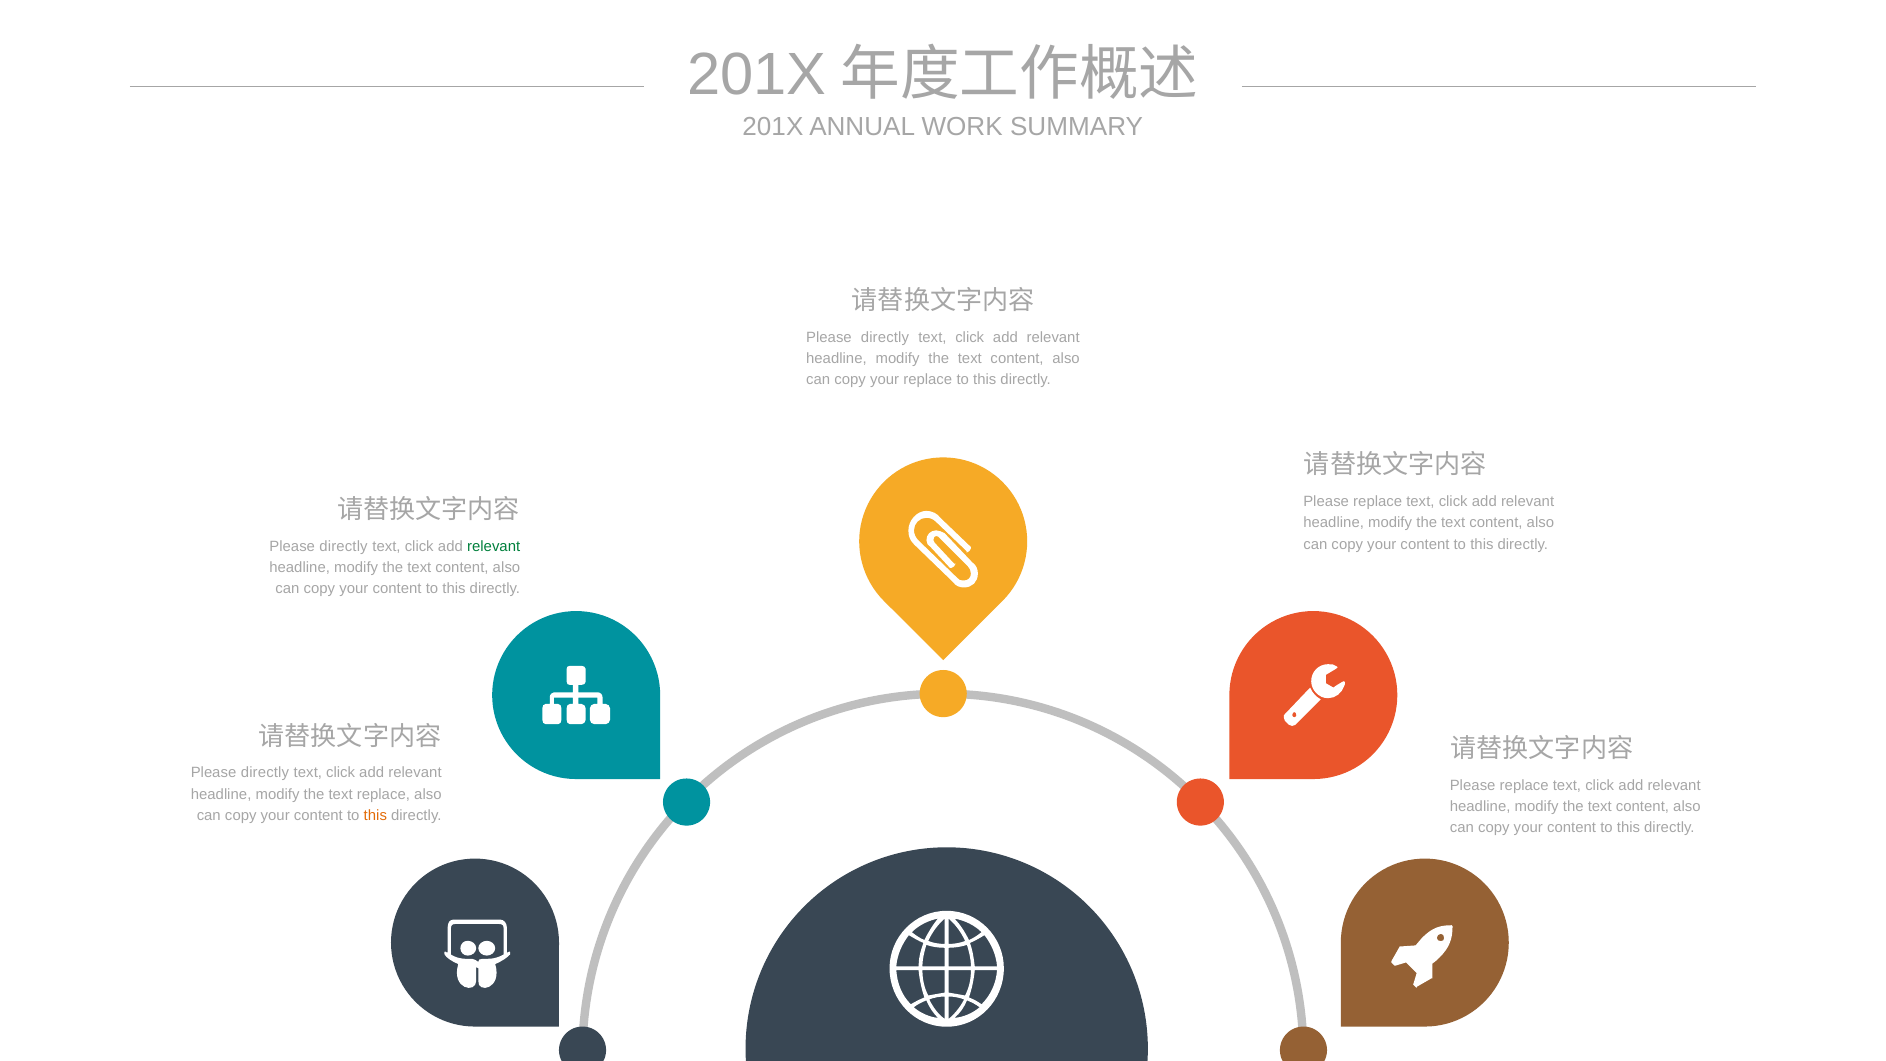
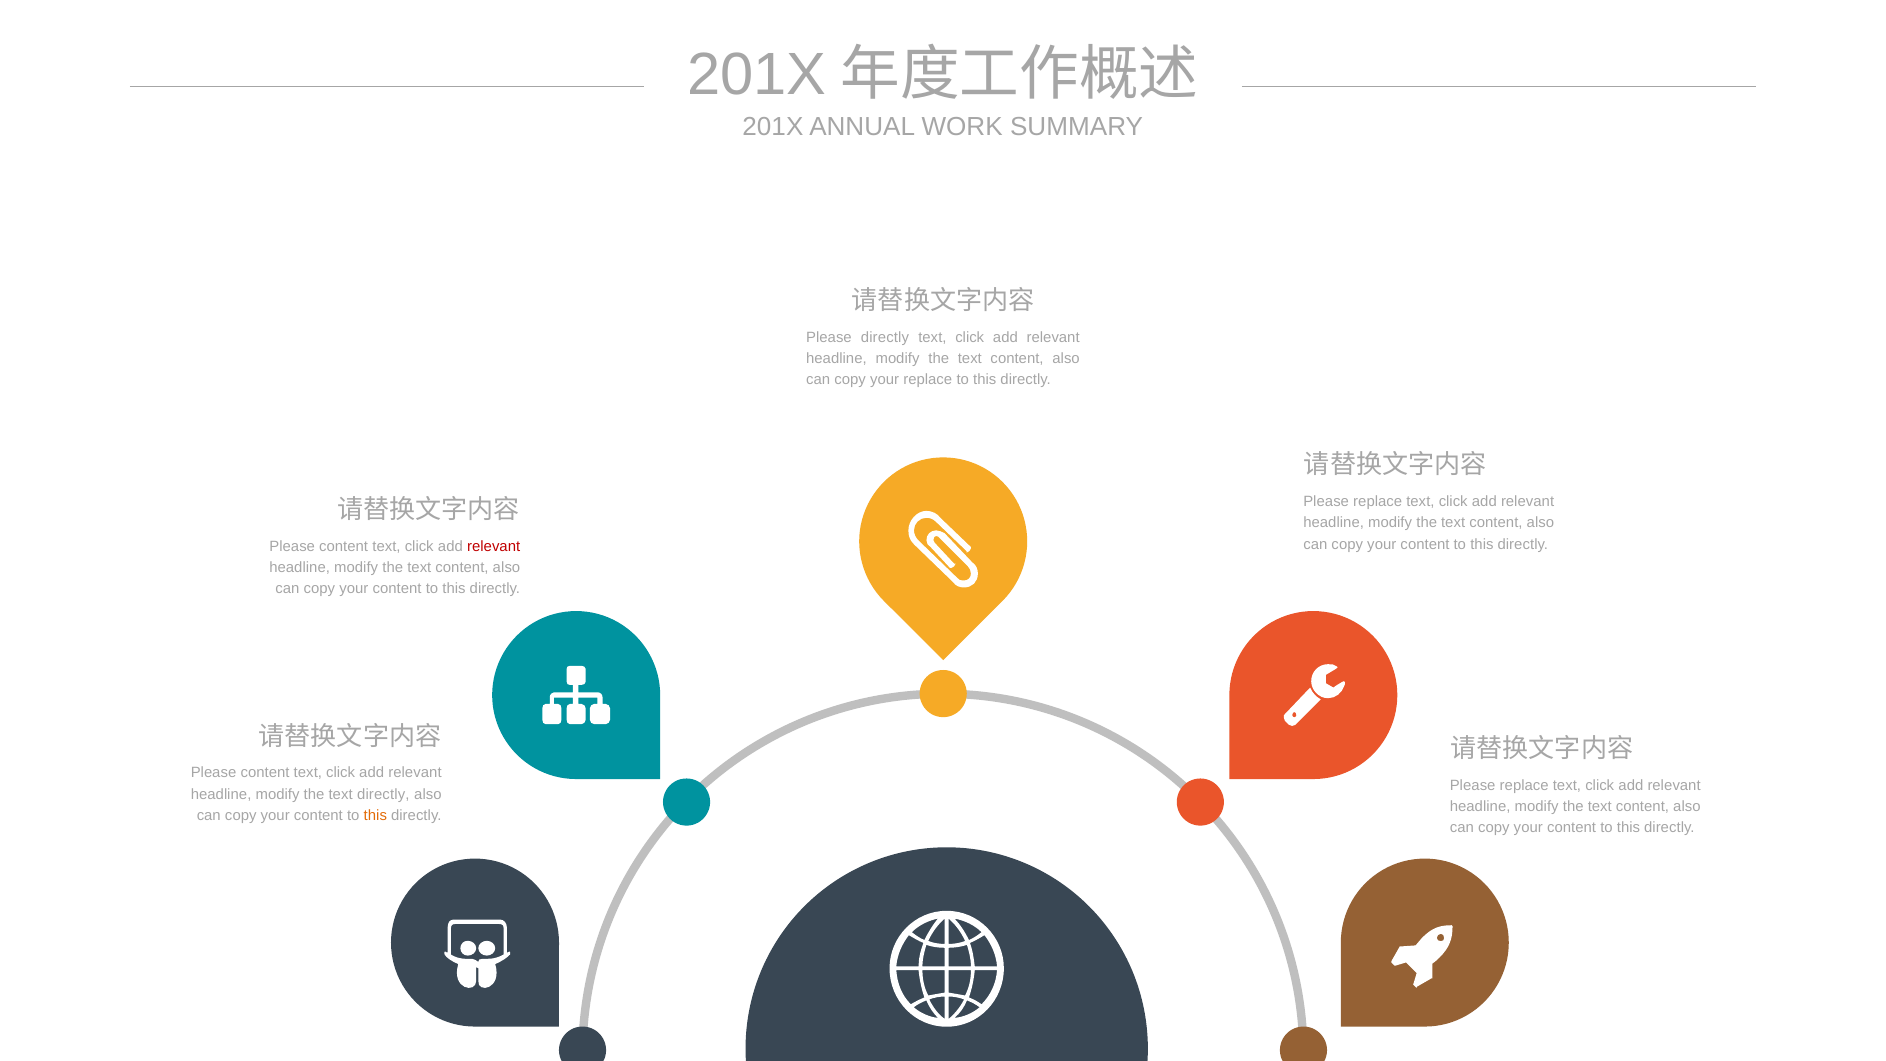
directly: directly -> content (344, 546)
relevant colour: green -> red (494, 546)
directly: directly -> content (265, 773)
text replace: replace -> directly (383, 794)
